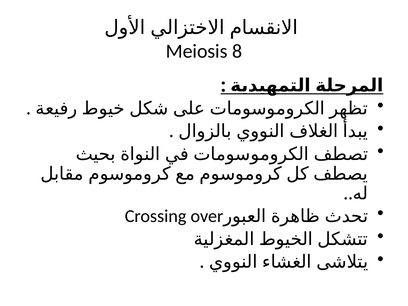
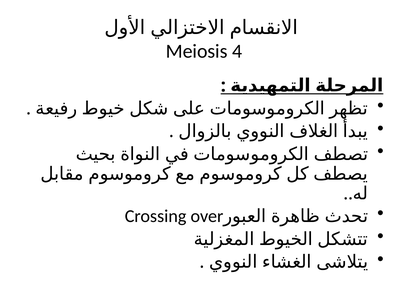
8: 8 -> 4 (237, 51)
